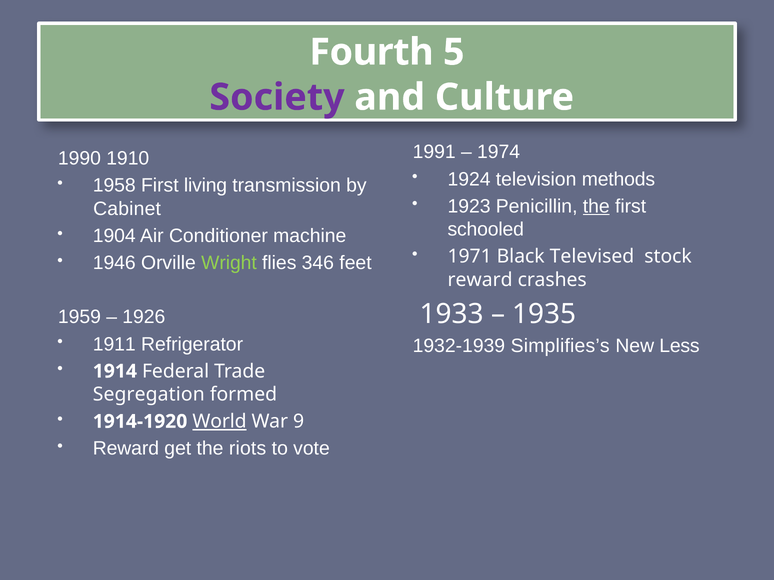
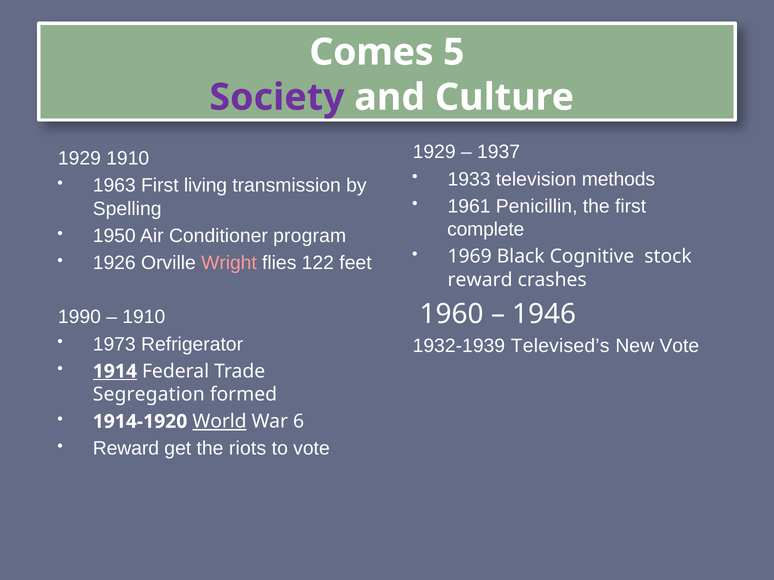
Fourth: Fourth -> Comes (371, 52)
1991: 1991 -> 1929 (434, 152)
1974: 1974 -> 1937 (499, 152)
1990: 1990 -> 1929 (79, 159)
1924: 1924 -> 1933 (469, 179)
1958: 1958 -> 1963 (114, 186)
1923: 1923 -> 1961 (469, 206)
the underline: present -> none (596, 206)
Cabinet: Cabinet -> Spelling (127, 209)
schooled: schooled -> complete (486, 230)
1904: 1904 -> 1950 (114, 236)
machine: machine -> program (310, 236)
1971: 1971 -> 1969 (470, 257)
Televised: Televised -> Cognitive (592, 257)
1946: 1946 -> 1926 (114, 263)
Wright colour: light green -> pink (229, 263)
346: 346 -> 122 (318, 263)
1933: 1933 -> 1960 (452, 315)
1935: 1935 -> 1946 (544, 315)
1959: 1959 -> 1990 (79, 317)
1926: 1926 -> 1910 (144, 317)
Simplifies’s: Simplifies’s -> Televised’s (560, 346)
New Less: Less -> Vote (679, 346)
1911: 1911 -> 1973 (114, 344)
1914 underline: none -> present (115, 372)
9: 9 -> 6 (299, 422)
